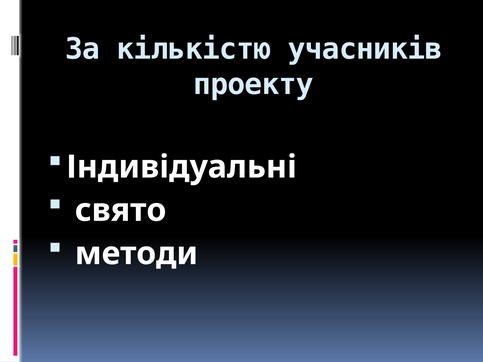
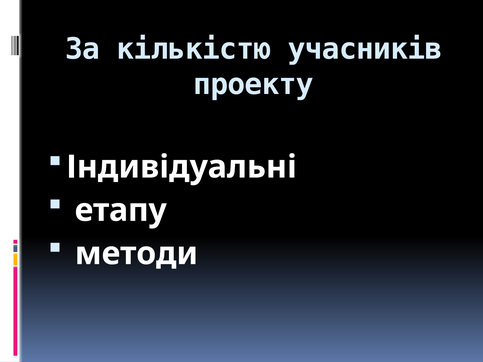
свято: свято -> етапу (121, 210)
